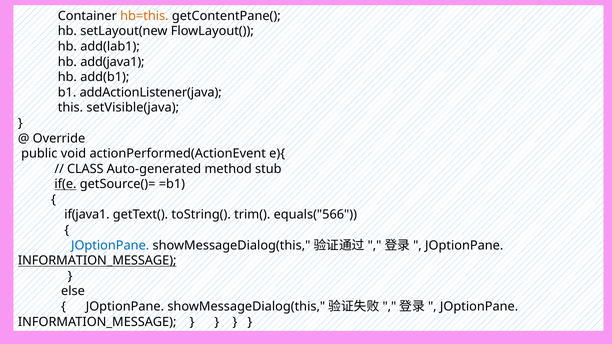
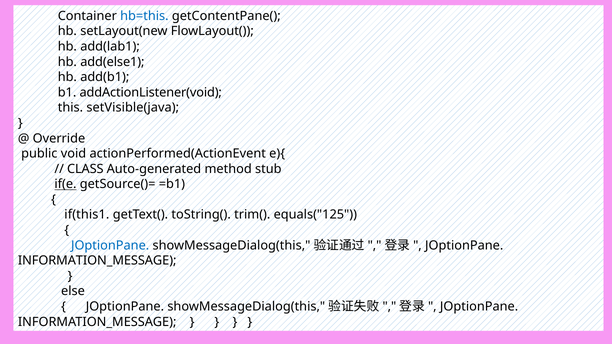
hb=this colour: orange -> blue (144, 16)
add(java1: add(java1 -> add(else1 (112, 62)
addActionListener(java: addActionListener(java -> addActionListener(void (151, 92)
if(java1: if(java1 -> if(this1 (87, 215)
equals("566: equals("566 -> equals("125 (315, 215)
INFORMATION_MESSAGE underline: present -> none (97, 261)
